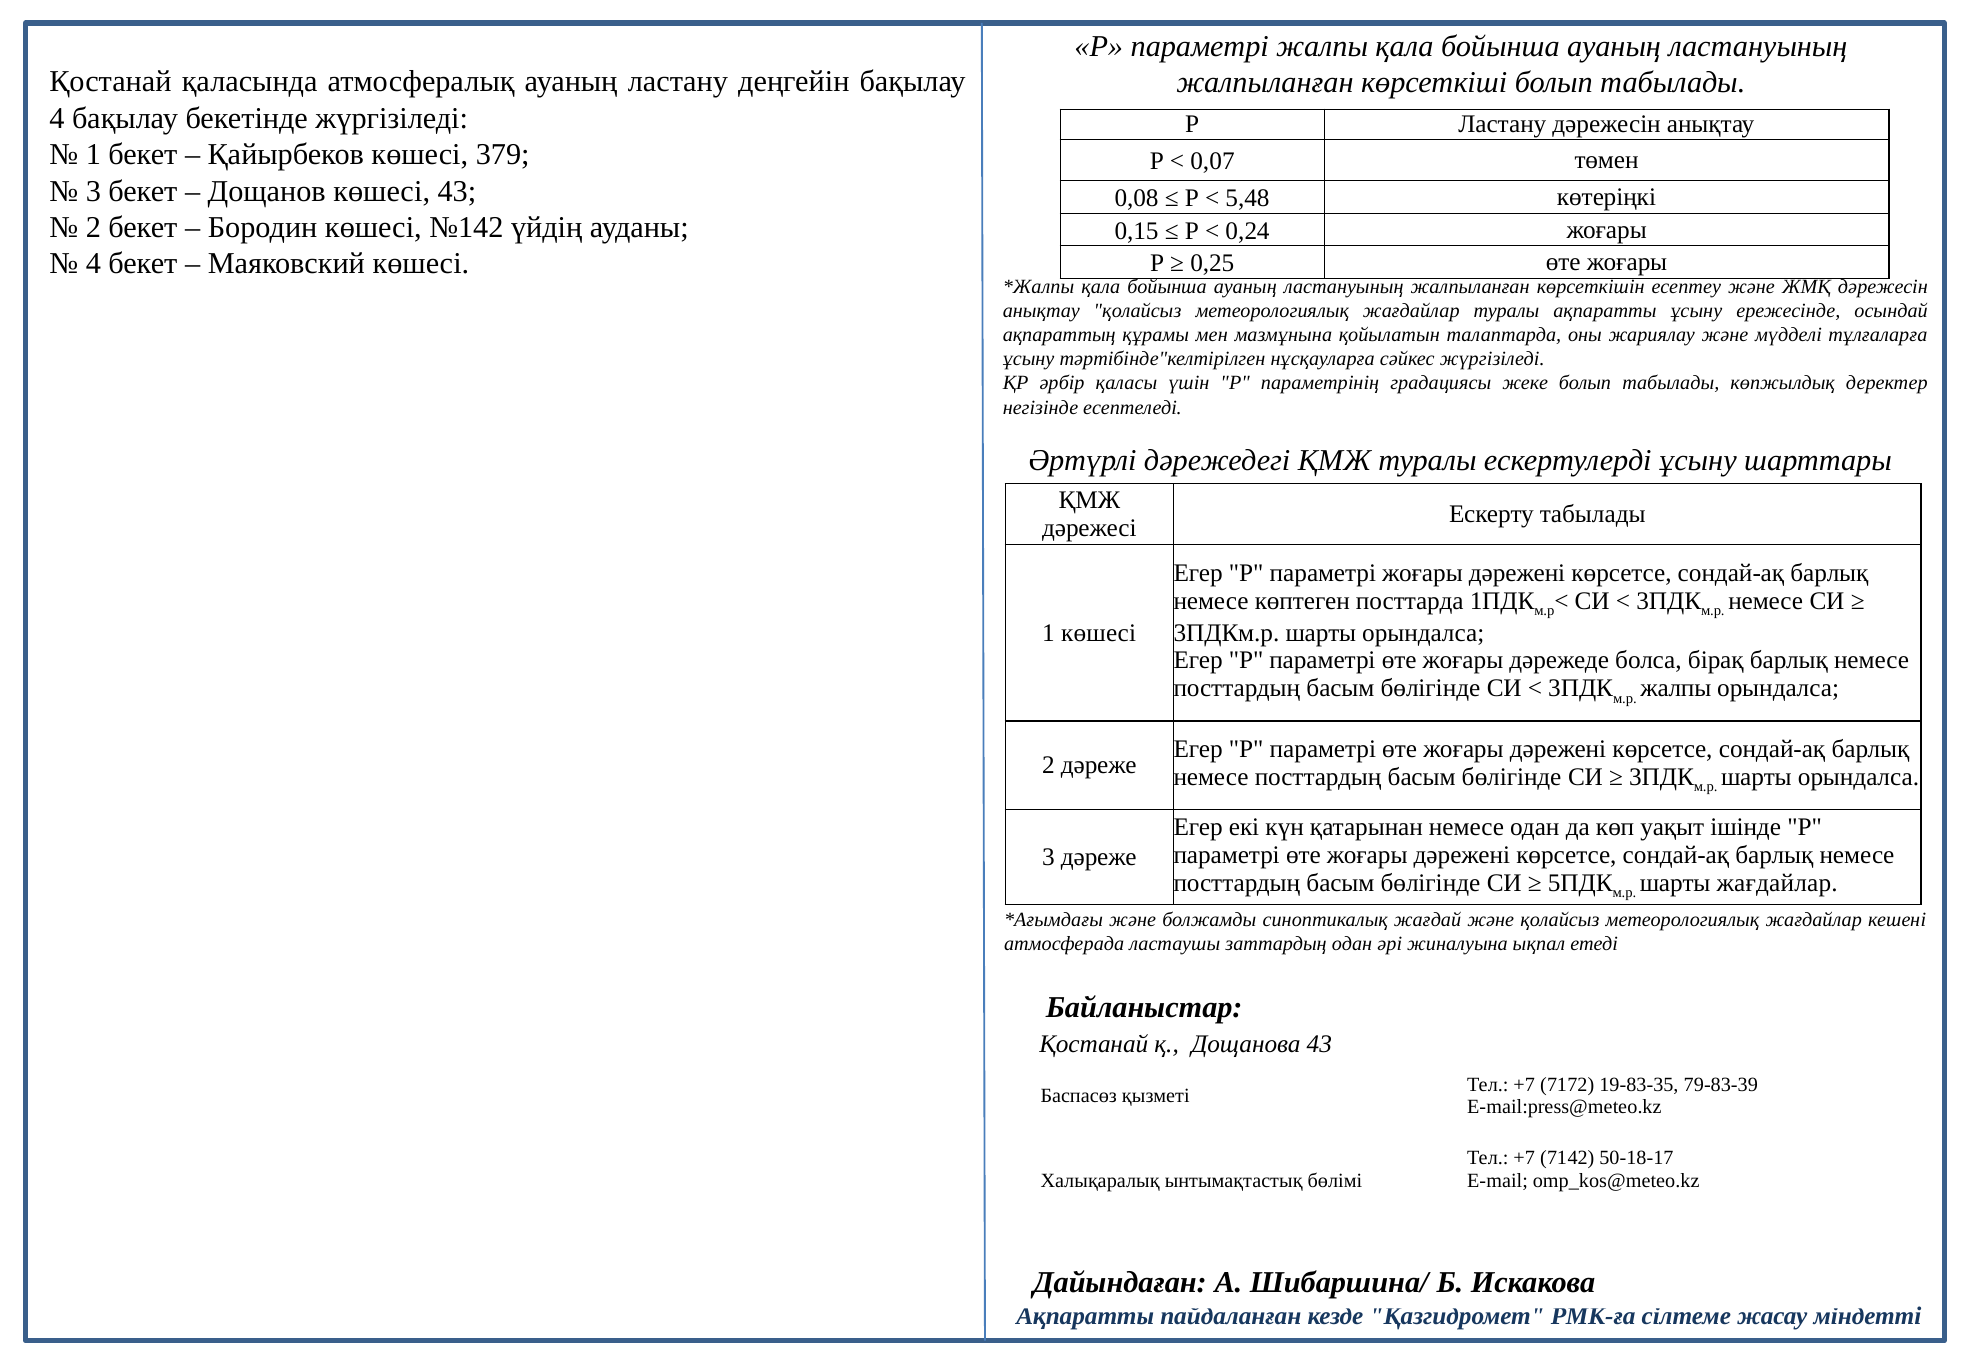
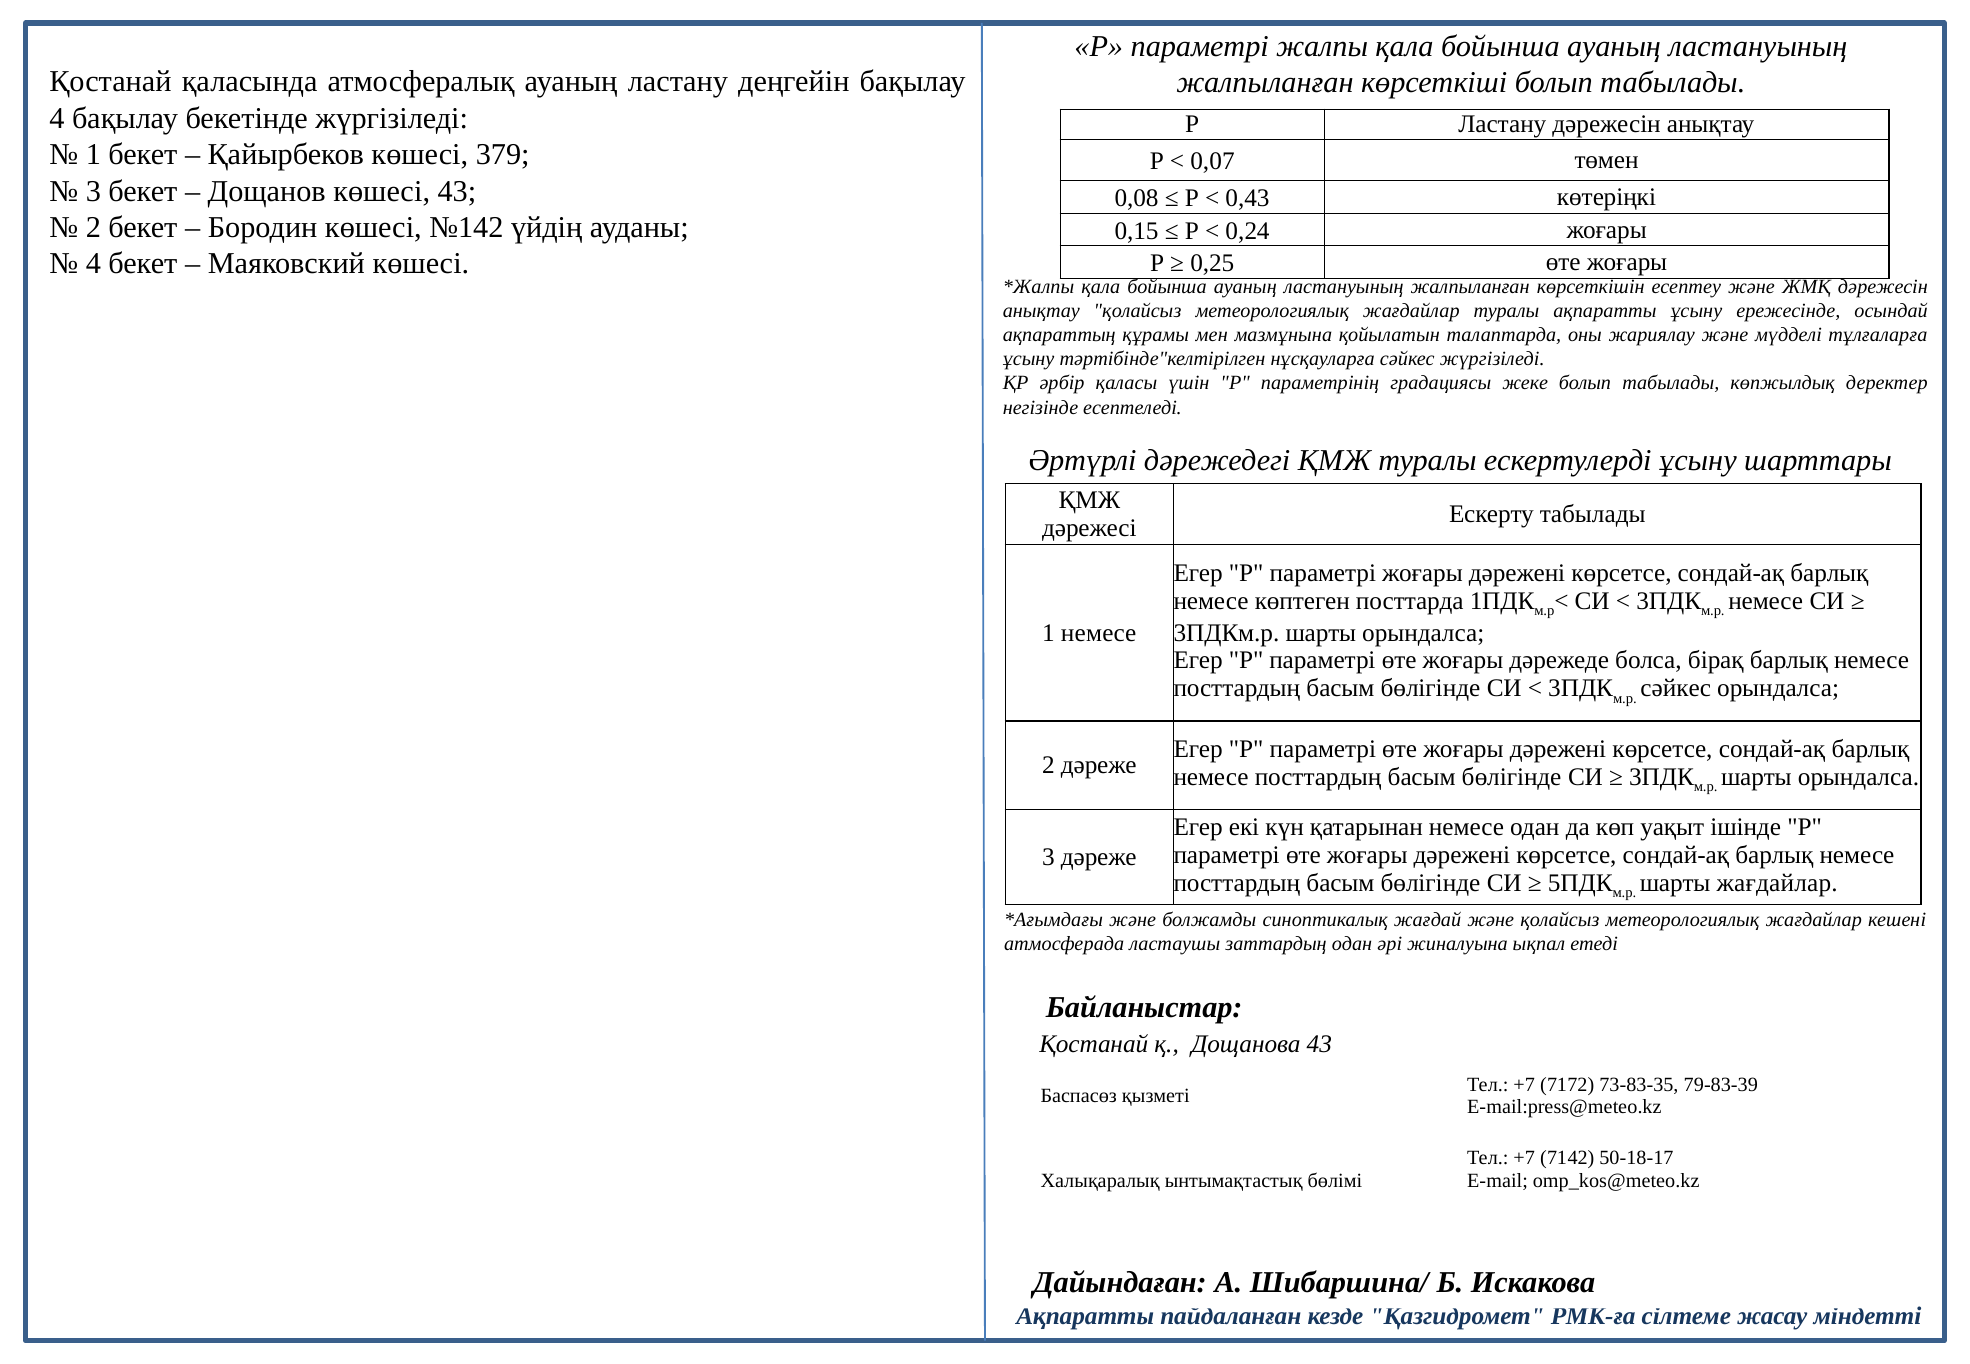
5,48: 5,48 -> 0,43 (1248, 198)
1 көшесі: көшесі -> немесе (1099, 633)
жалпы: жалпы -> сәйкес (1676, 688)
19-83-35: 19-83-35 -> 73-83-35 (1639, 1085)
